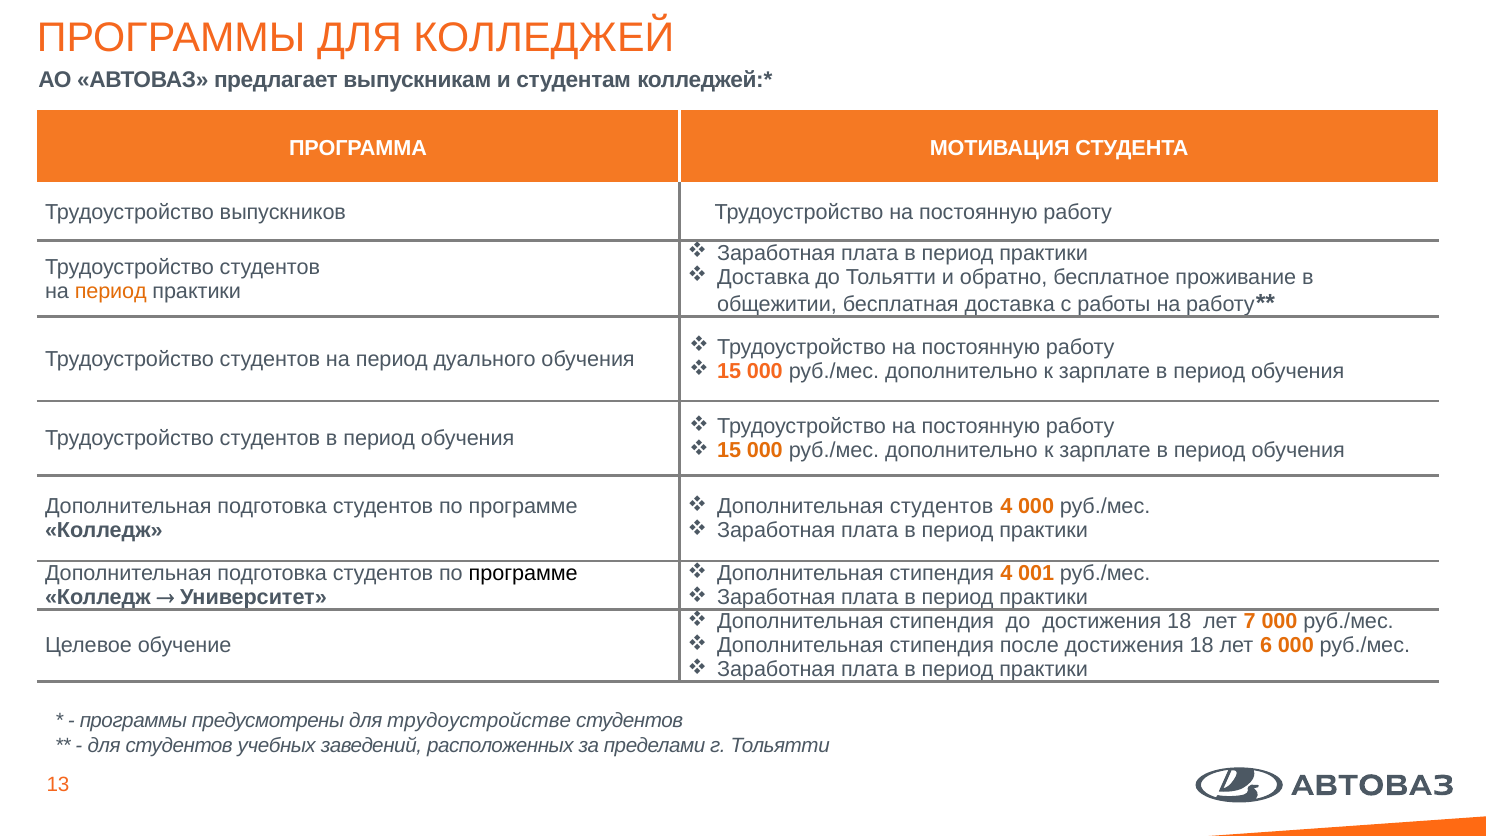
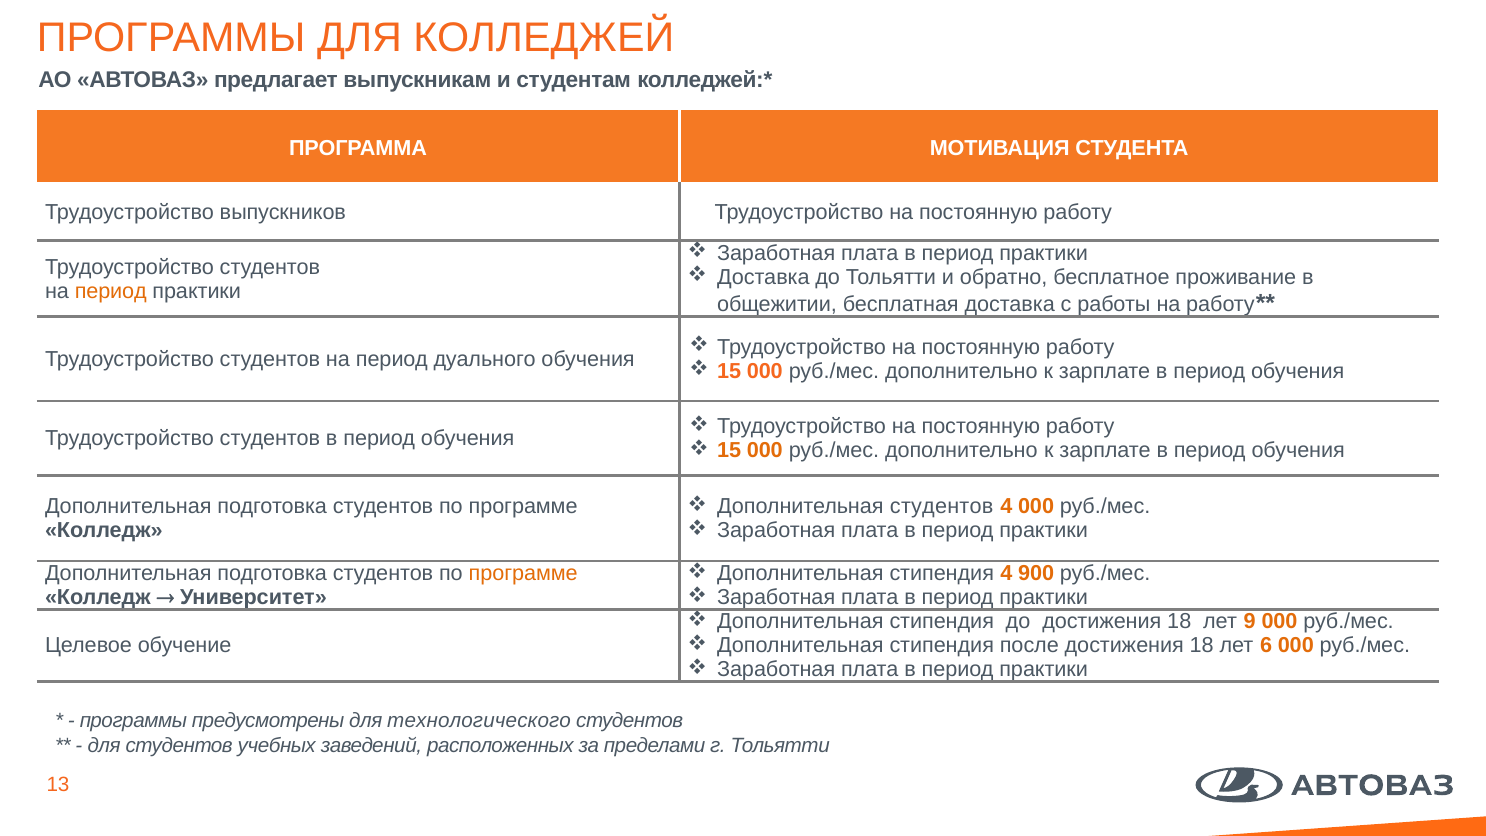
001: 001 -> 900 (1036, 573)
программе colour: black -> orange (523, 573)
7: 7 -> 9 (1250, 622)
трудоустройстве: трудоустройстве -> технологического (479, 721)
